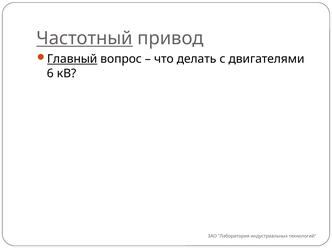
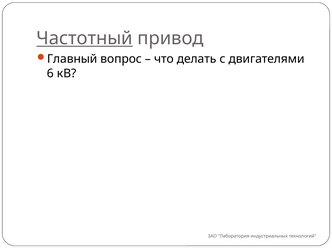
Главный underline: present -> none (72, 59)
